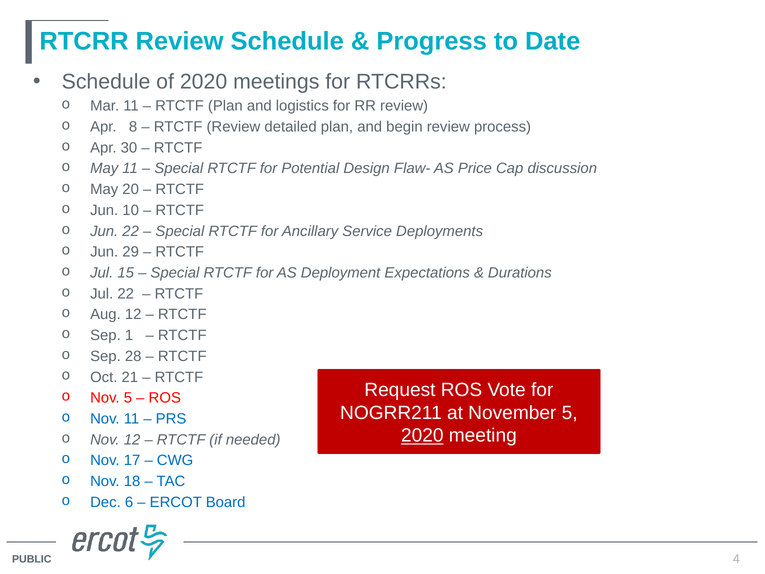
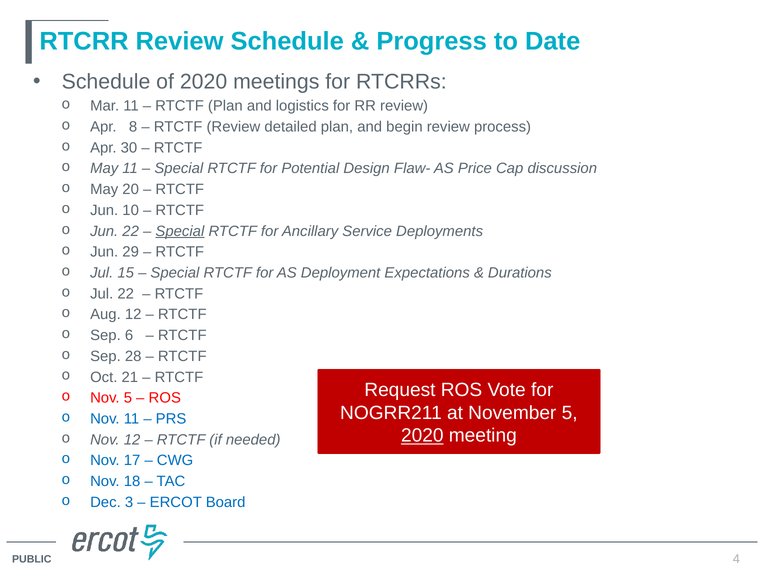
Special underline: none -> present (180, 231)
1: 1 -> 6 (129, 335)
6: 6 -> 3 (129, 502)
